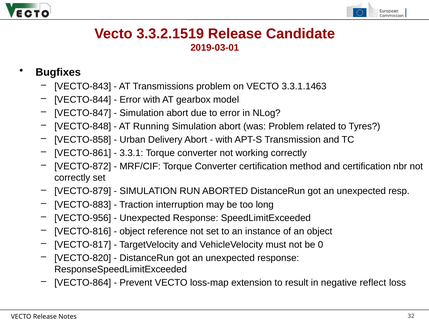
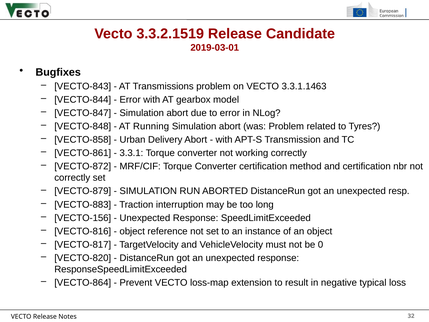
VECTO-956: VECTO-956 -> VECTO-156 (83, 218)
reflect: reflect -> typical (373, 283)
